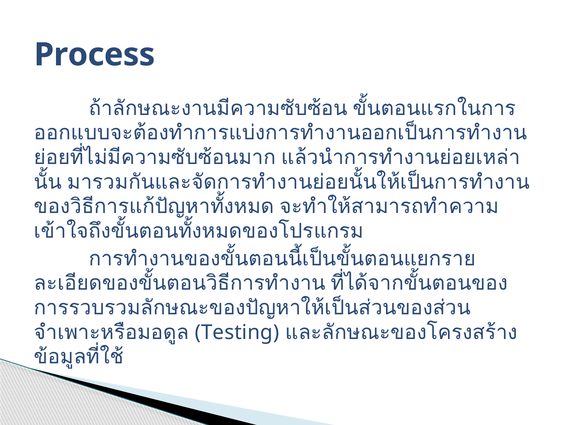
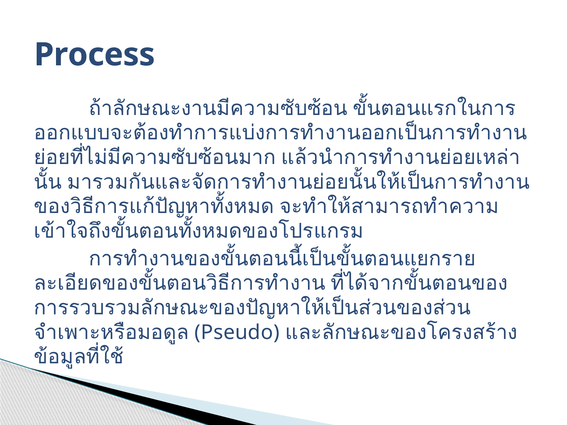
Testing: Testing -> Pseudo (237, 333)
